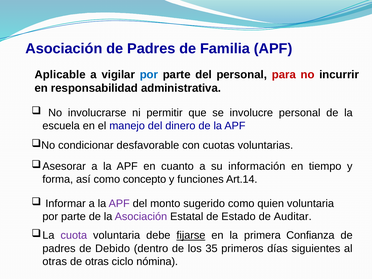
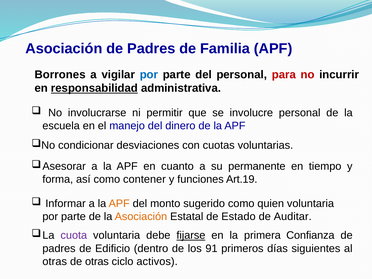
Aplicable: Aplicable -> Borrones (60, 75)
responsabilidad underline: none -> present (94, 88)
desfavorable: desfavorable -> desviaciones (148, 145)
información: información -> permanente (257, 166)
concepto: concepto -> contener (144, 179)
Art.14: Art.14 -> Art.19 (242, 179)
APF colour: purple -> orange (119, 204)
Asociación colour: purple -> orange (141, 217)
Debido: Debido -> Edificio (113, 248)
35: 35 -> 91 (212, 248)
nómina: nómina -> activos (157, 261)
